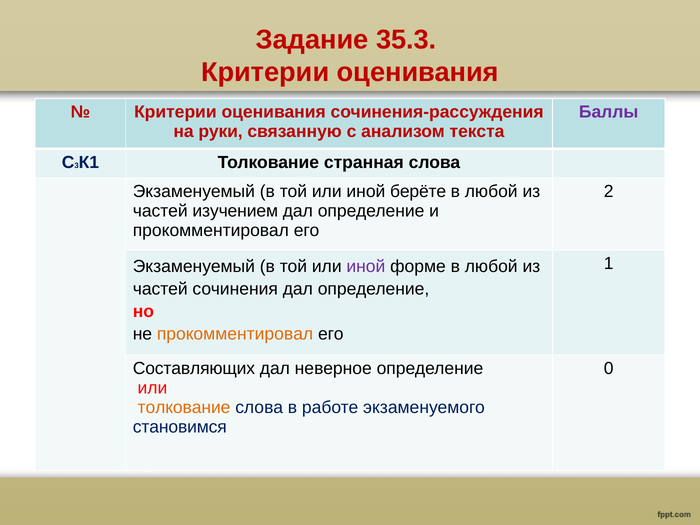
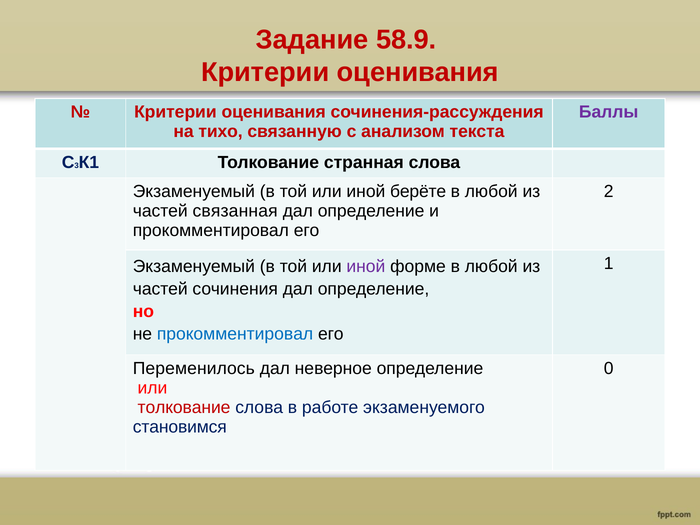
35.3: 35.3 -> 58.9 (406, 40)
руки: руки -> тихо (221, 132)
изучением: изучением -> связанная (235, 211)
прокомментировал colour: orange -> blue (235, 334)
Составляющих: Составляющих -> Переменилось (194, 368)
толкование colour: orange -> red (184, 408)
